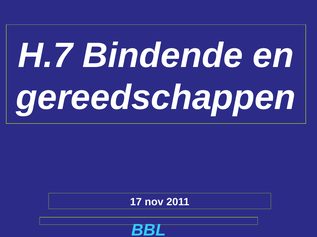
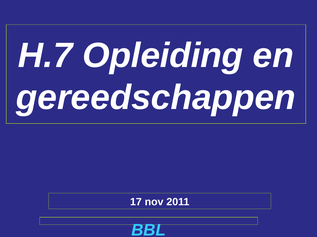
Bindende: Bindende -> Opleiding (163, 56)
